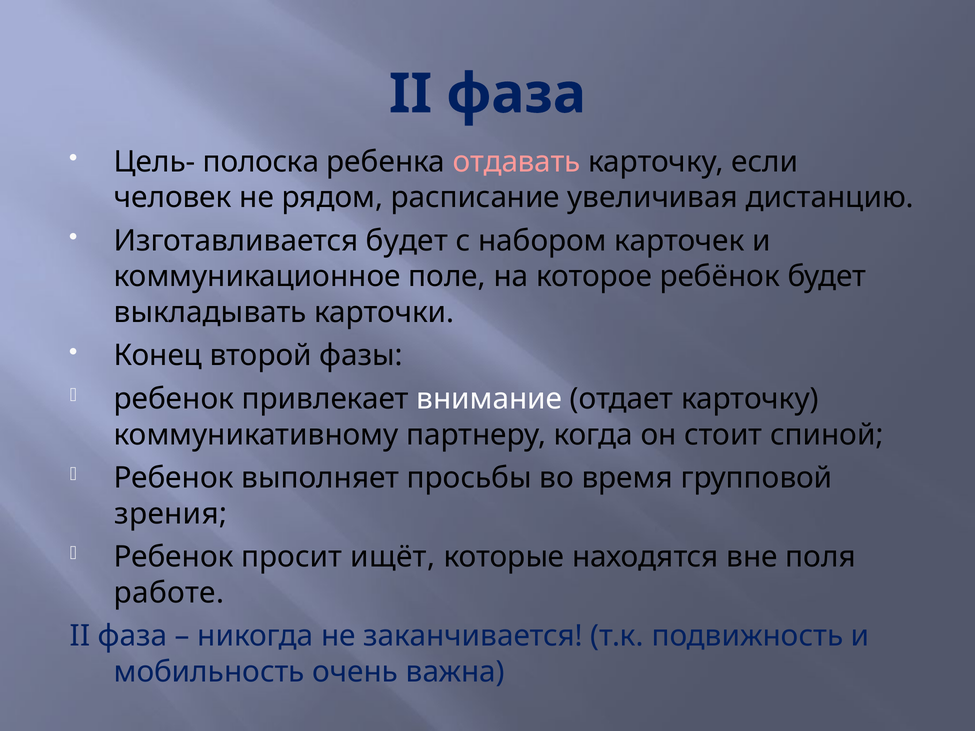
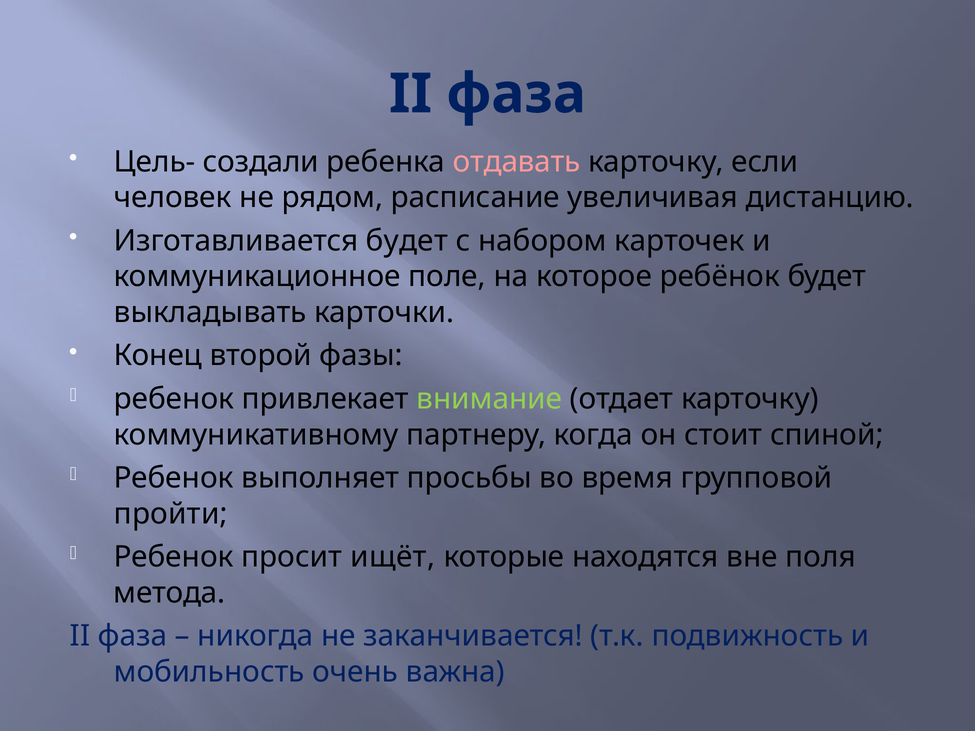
полоска: полоска -> создали (261, 162)
внимание colour: white -> light green (489, 399)
зрения: зрения -> пройти (171, 514)
работе: работе -> метода (169, 593)
